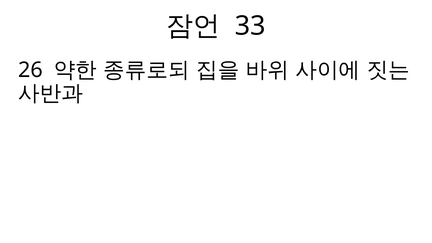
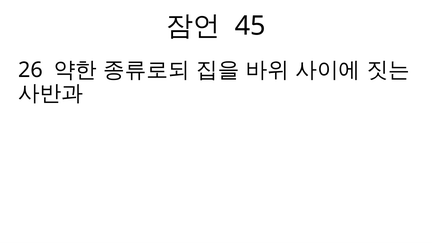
33: 33 -> 45 (250, 26)
